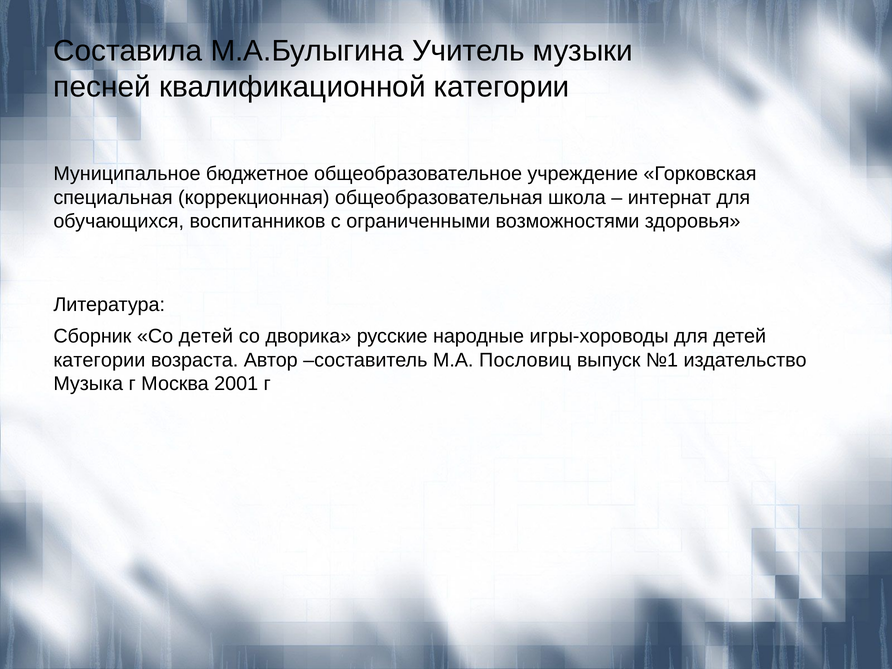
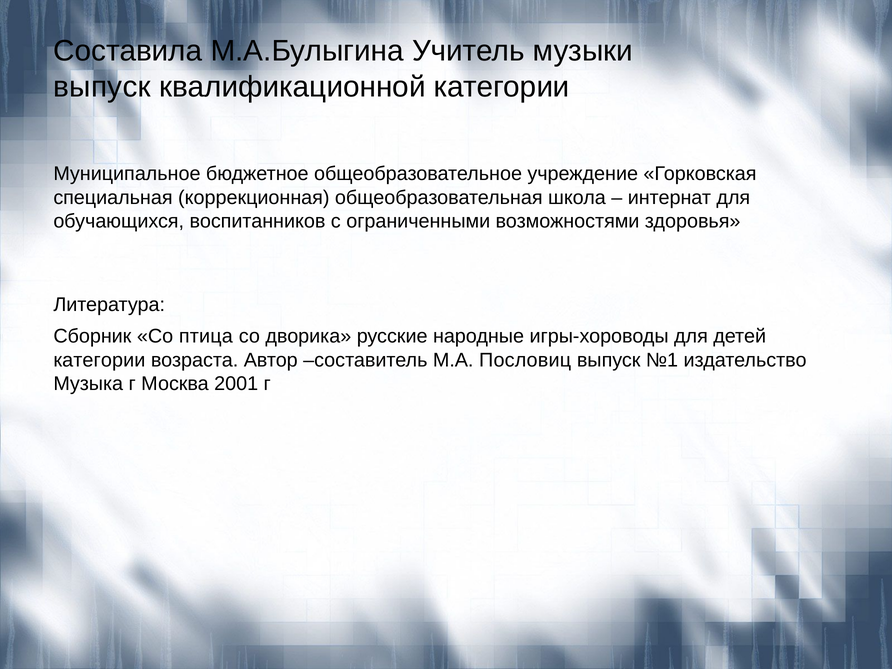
песней: песней -> выпуск (102, 87)
Со детей: детей -> птица (206, 336)
